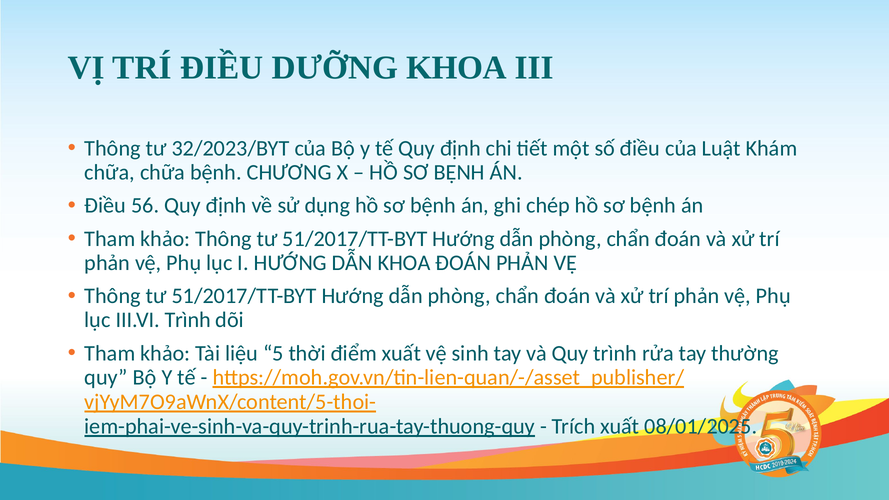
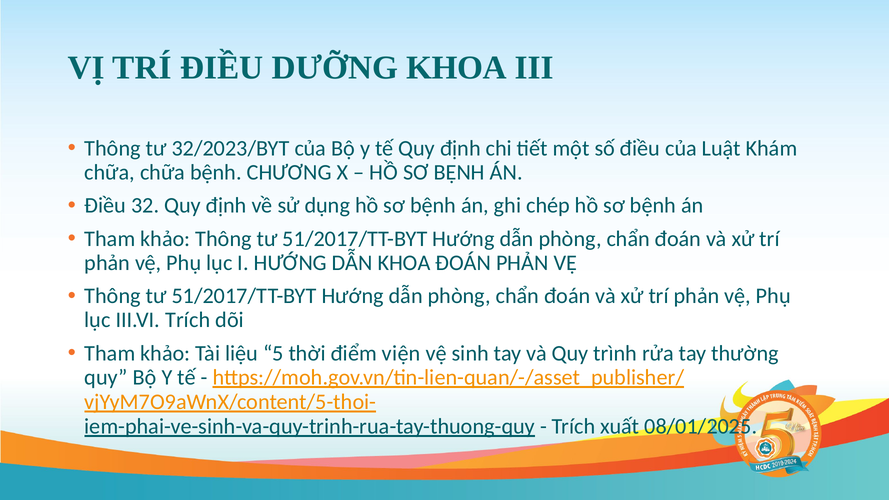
56: 56 -> 32 (145, 206)
III.VI Trình: Trình -> Trích (188, 320)
điểm xuất: xuất -> viện (401, 353)
